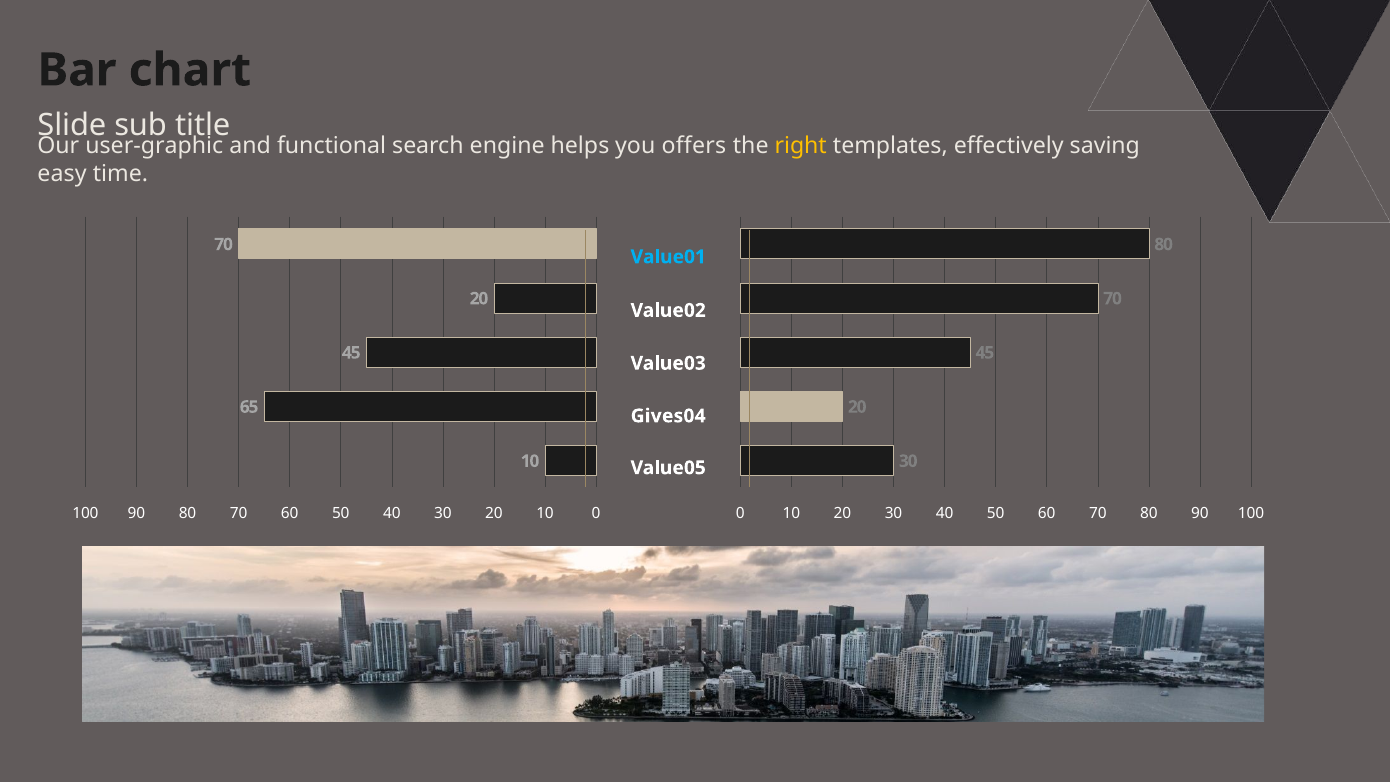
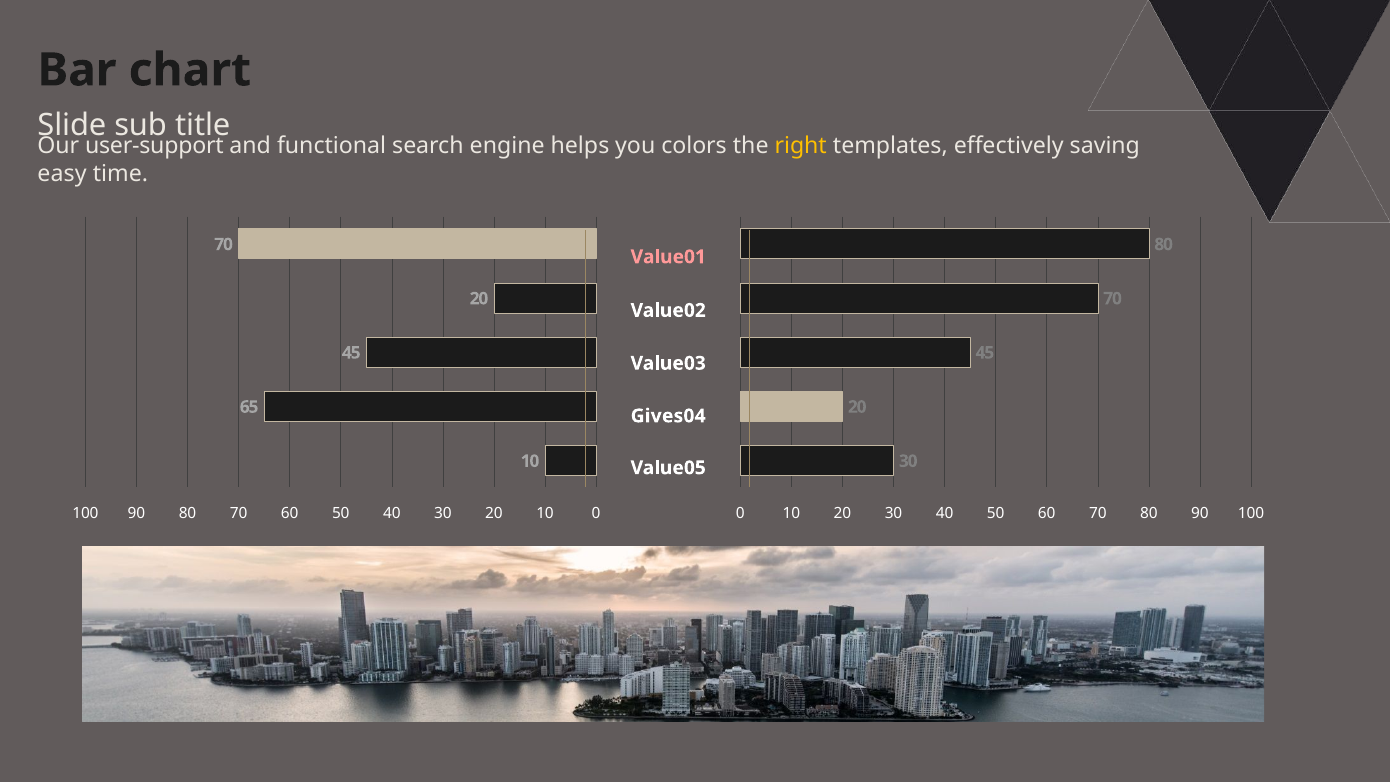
user-graphic: user-graphic -> user-support (154, 146)
offers: offers -> colors (694, 146)
Value01 colour: light blue -> pink (668, 257)
